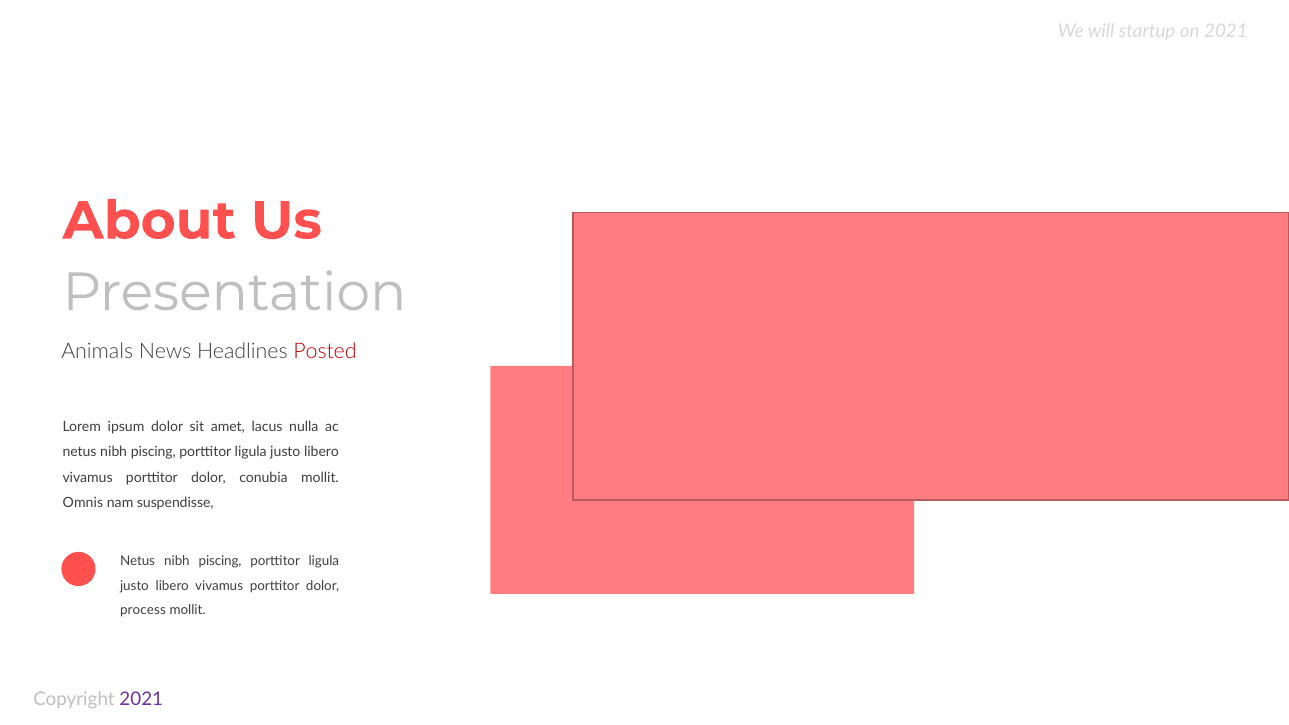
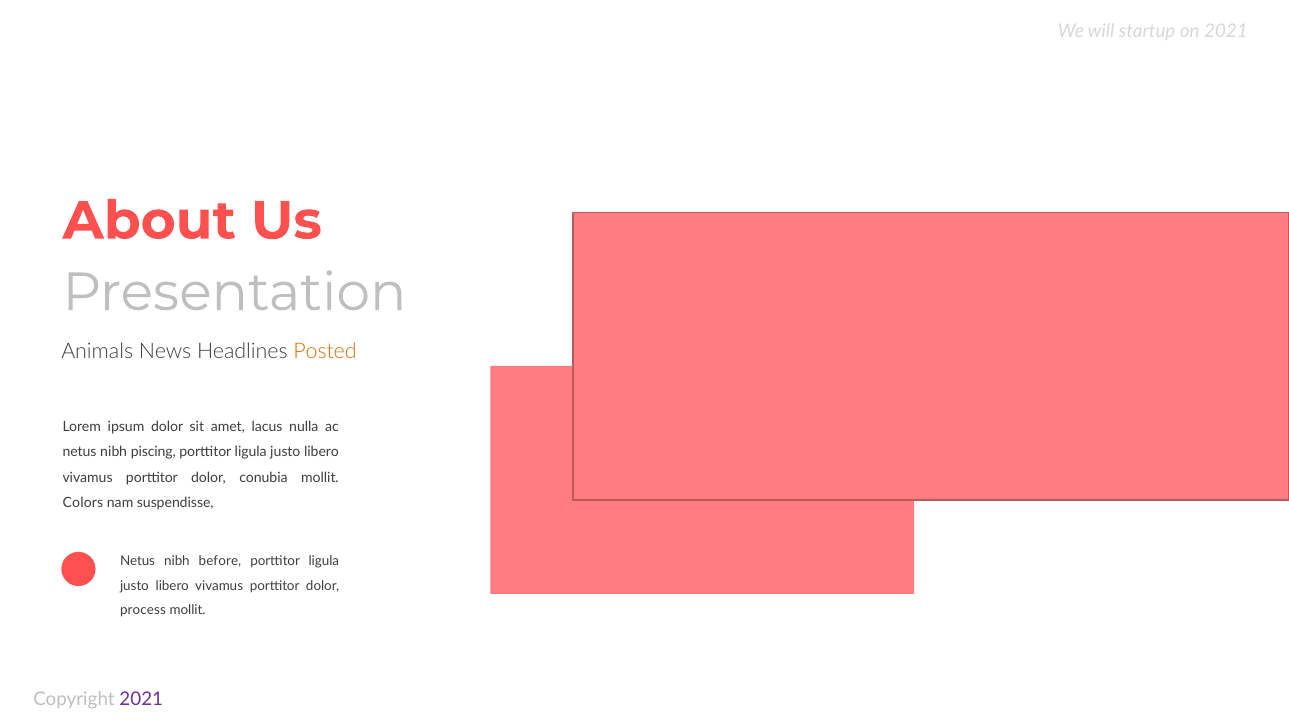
Posted colour: red -> orange (325, 352)
Omnis: Omnis -> Colors (83, 503)
piscing: piscing -> before (220, 562)
